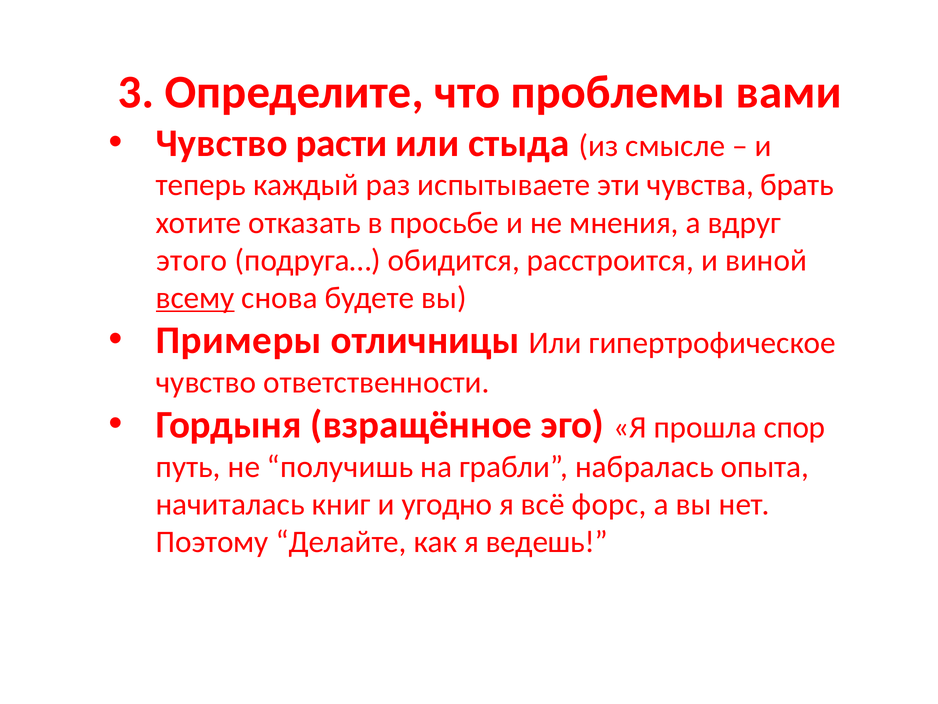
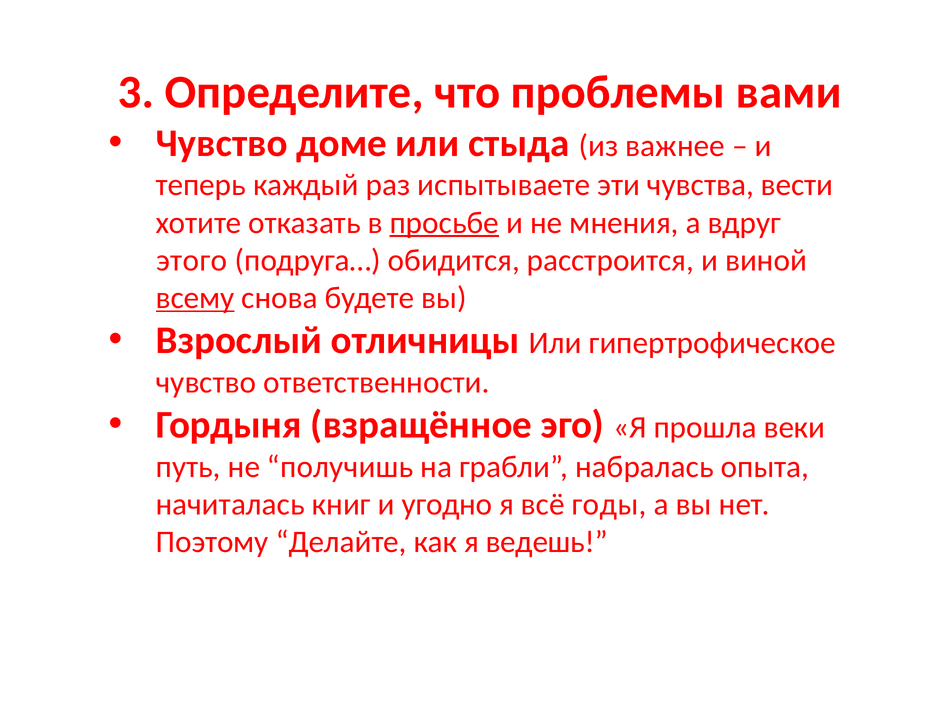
расти: расти -> доме (342, 143)
смысле: смысле -> важнее (675, 146)
брать: брать -> вести (797, 185)
просьбе underline: none -> present (444, 223)
Примеры: Примеры -> Взрослый (239, 340)
спор: спор -> веки (794, 427)
форс: форс -> годы (609, 504)
